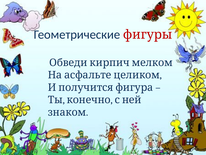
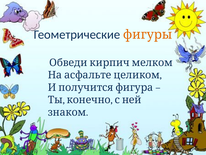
фигуры colour: red -> orange (148, 34)
